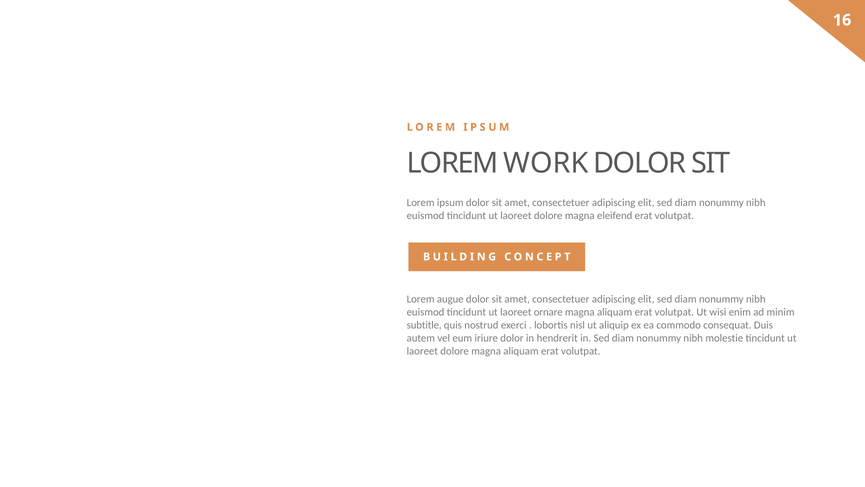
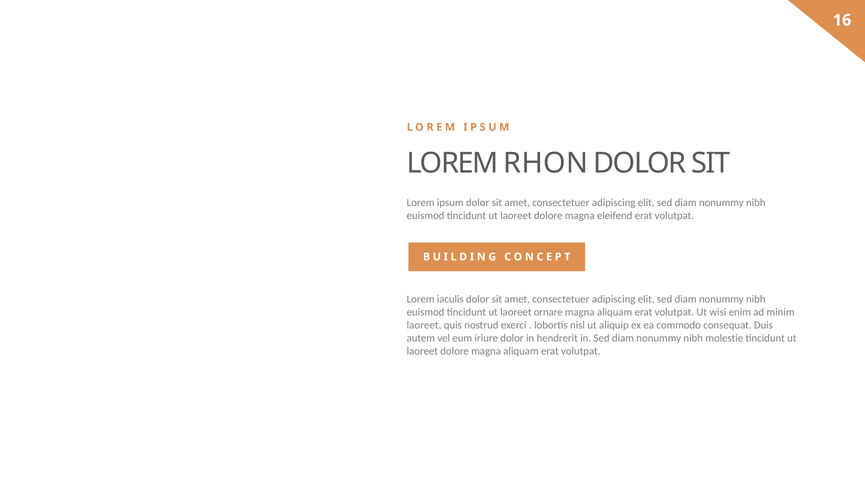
WORK: WORK -> RHON (546, 163)
augue: augue -> iaculis (450, 299)
subtitle: subtitle -> laoreet (424, 325)
